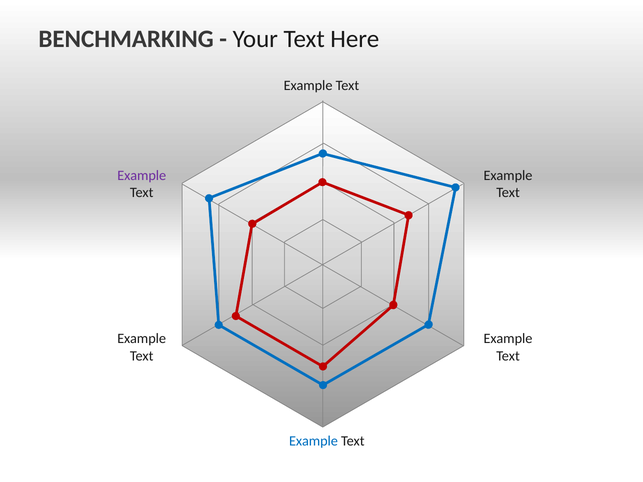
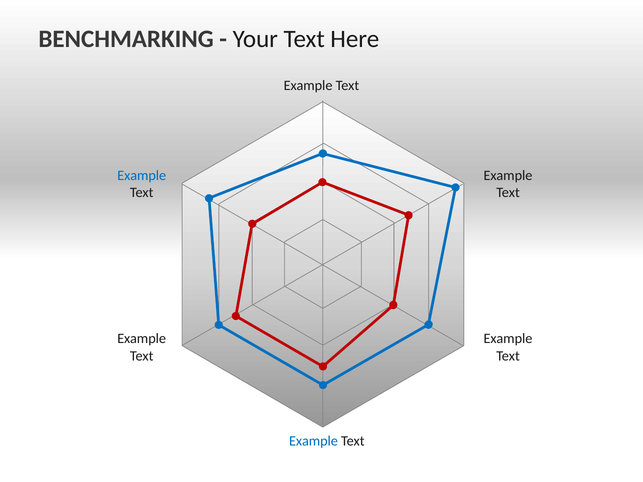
Example colour: purple -> blue (142, 175)
